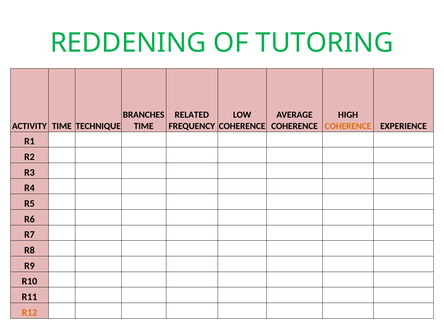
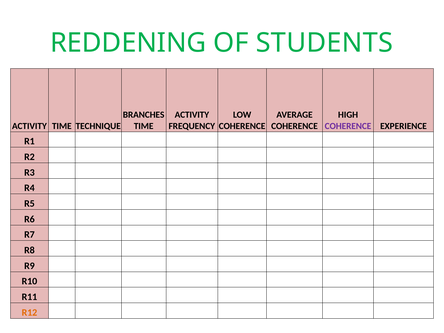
TUTORING: TUTORING -> STUDENTS (324, 43)
RELATED: RELATED -> ACTIVITY (192, 115)
COHERENCE colour: orange -> purple (348, 126)
